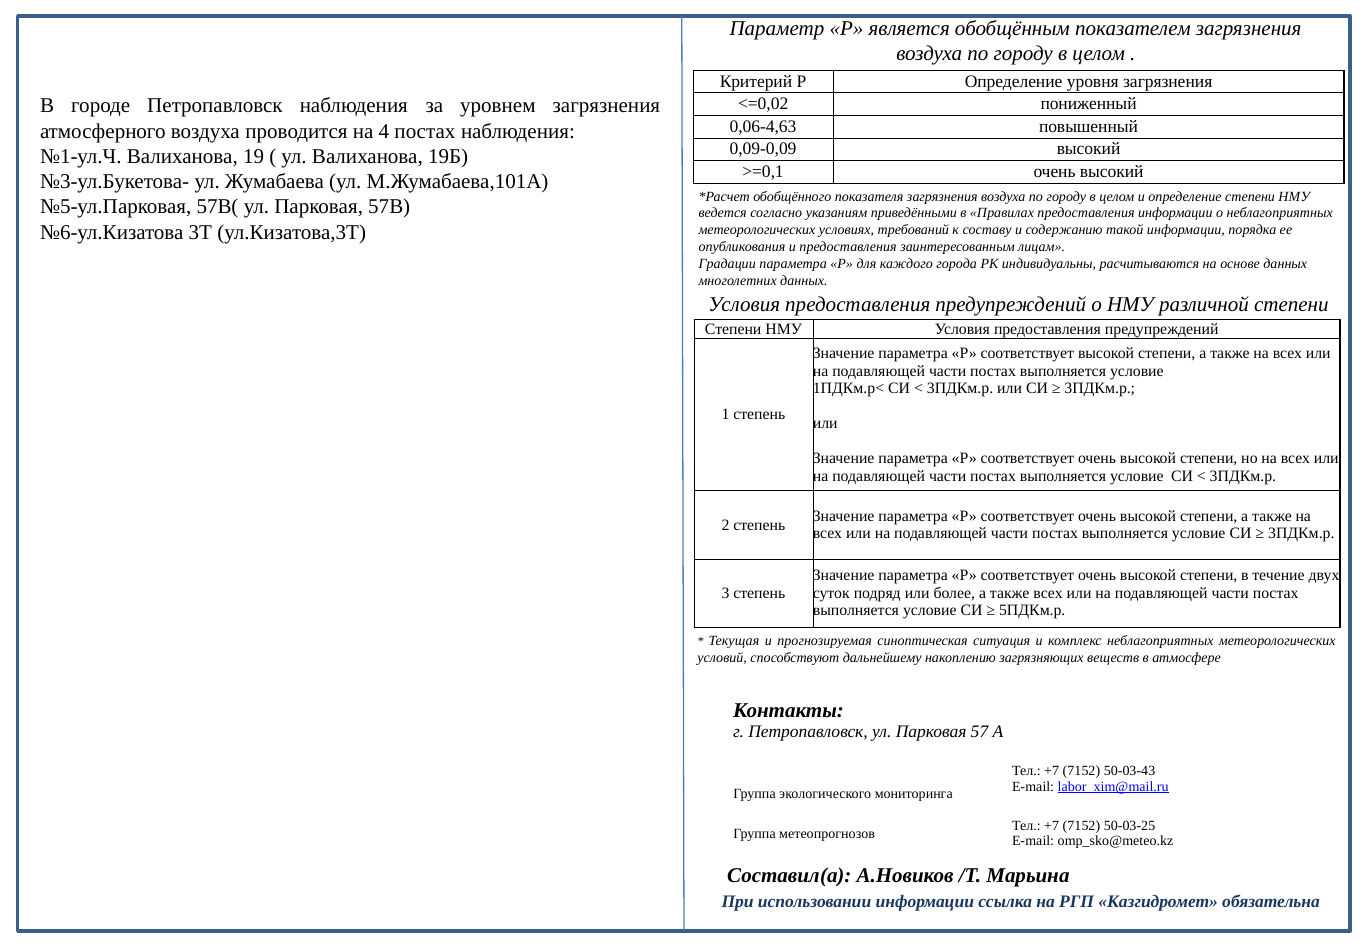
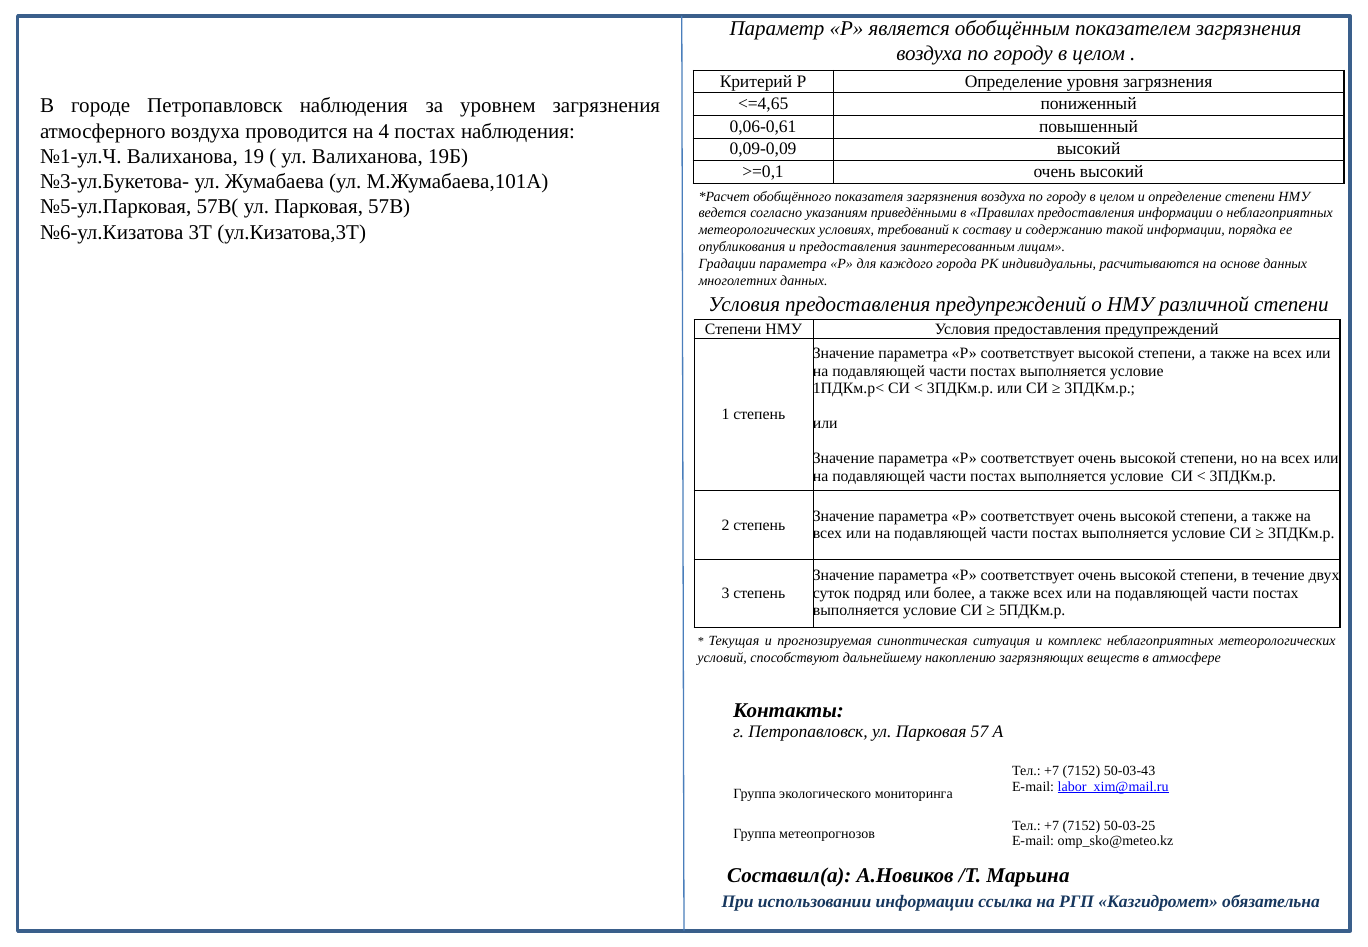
<=0,02: <=0,02 -> <=4,65 (763, 104)
0,06-4,63: 0,06-4,63 -> 0,06-0,61 (763, 126)
